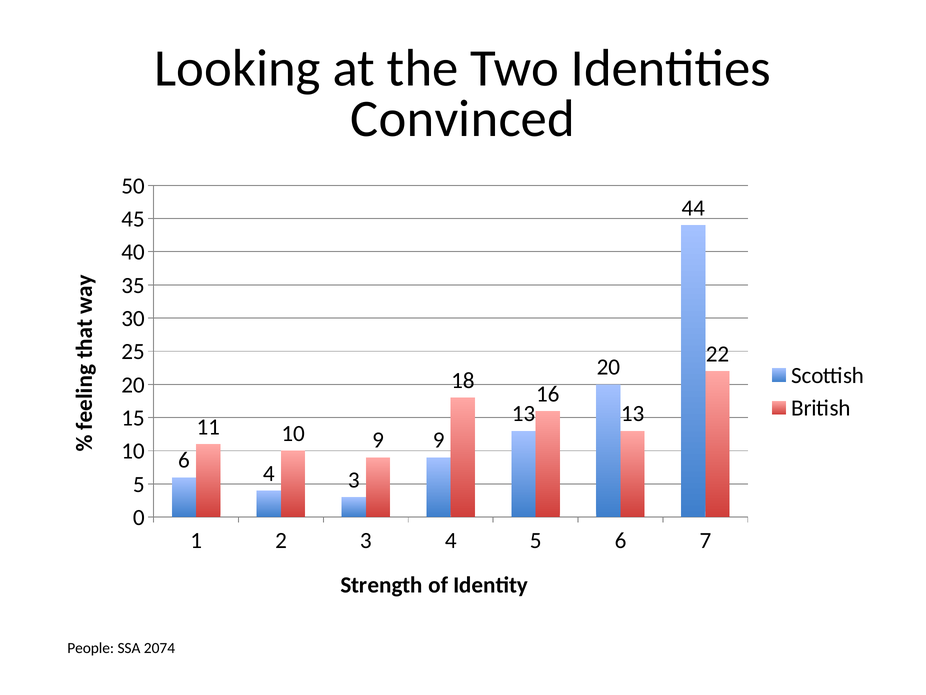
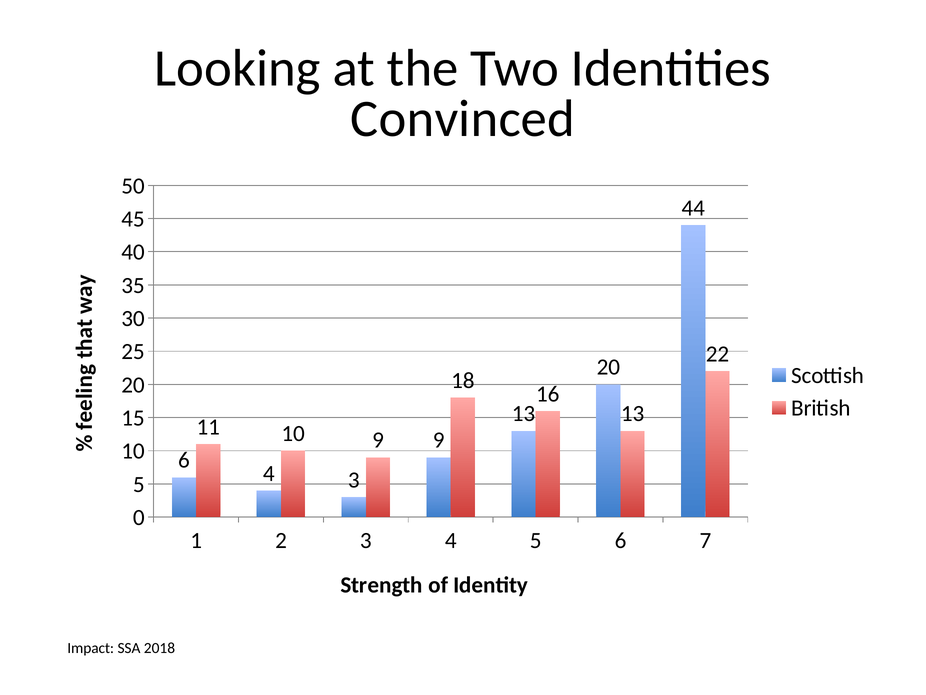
People: People -> Impact (91, 648)
2074: 2074 -> 2018 (159, 648)
